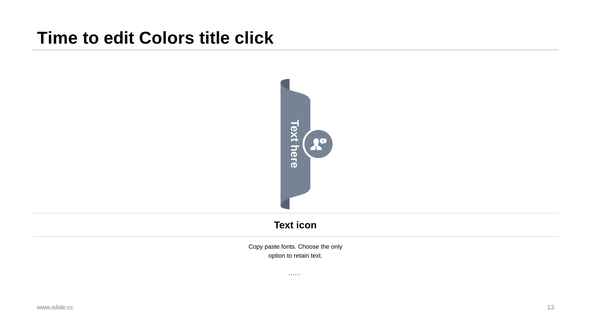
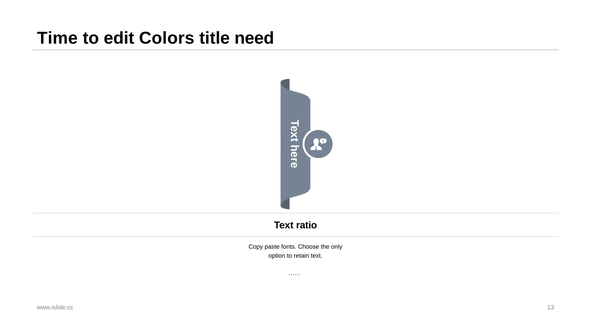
click: click -> need (254, 38)
icon: icon -> ratio (307, 226)
